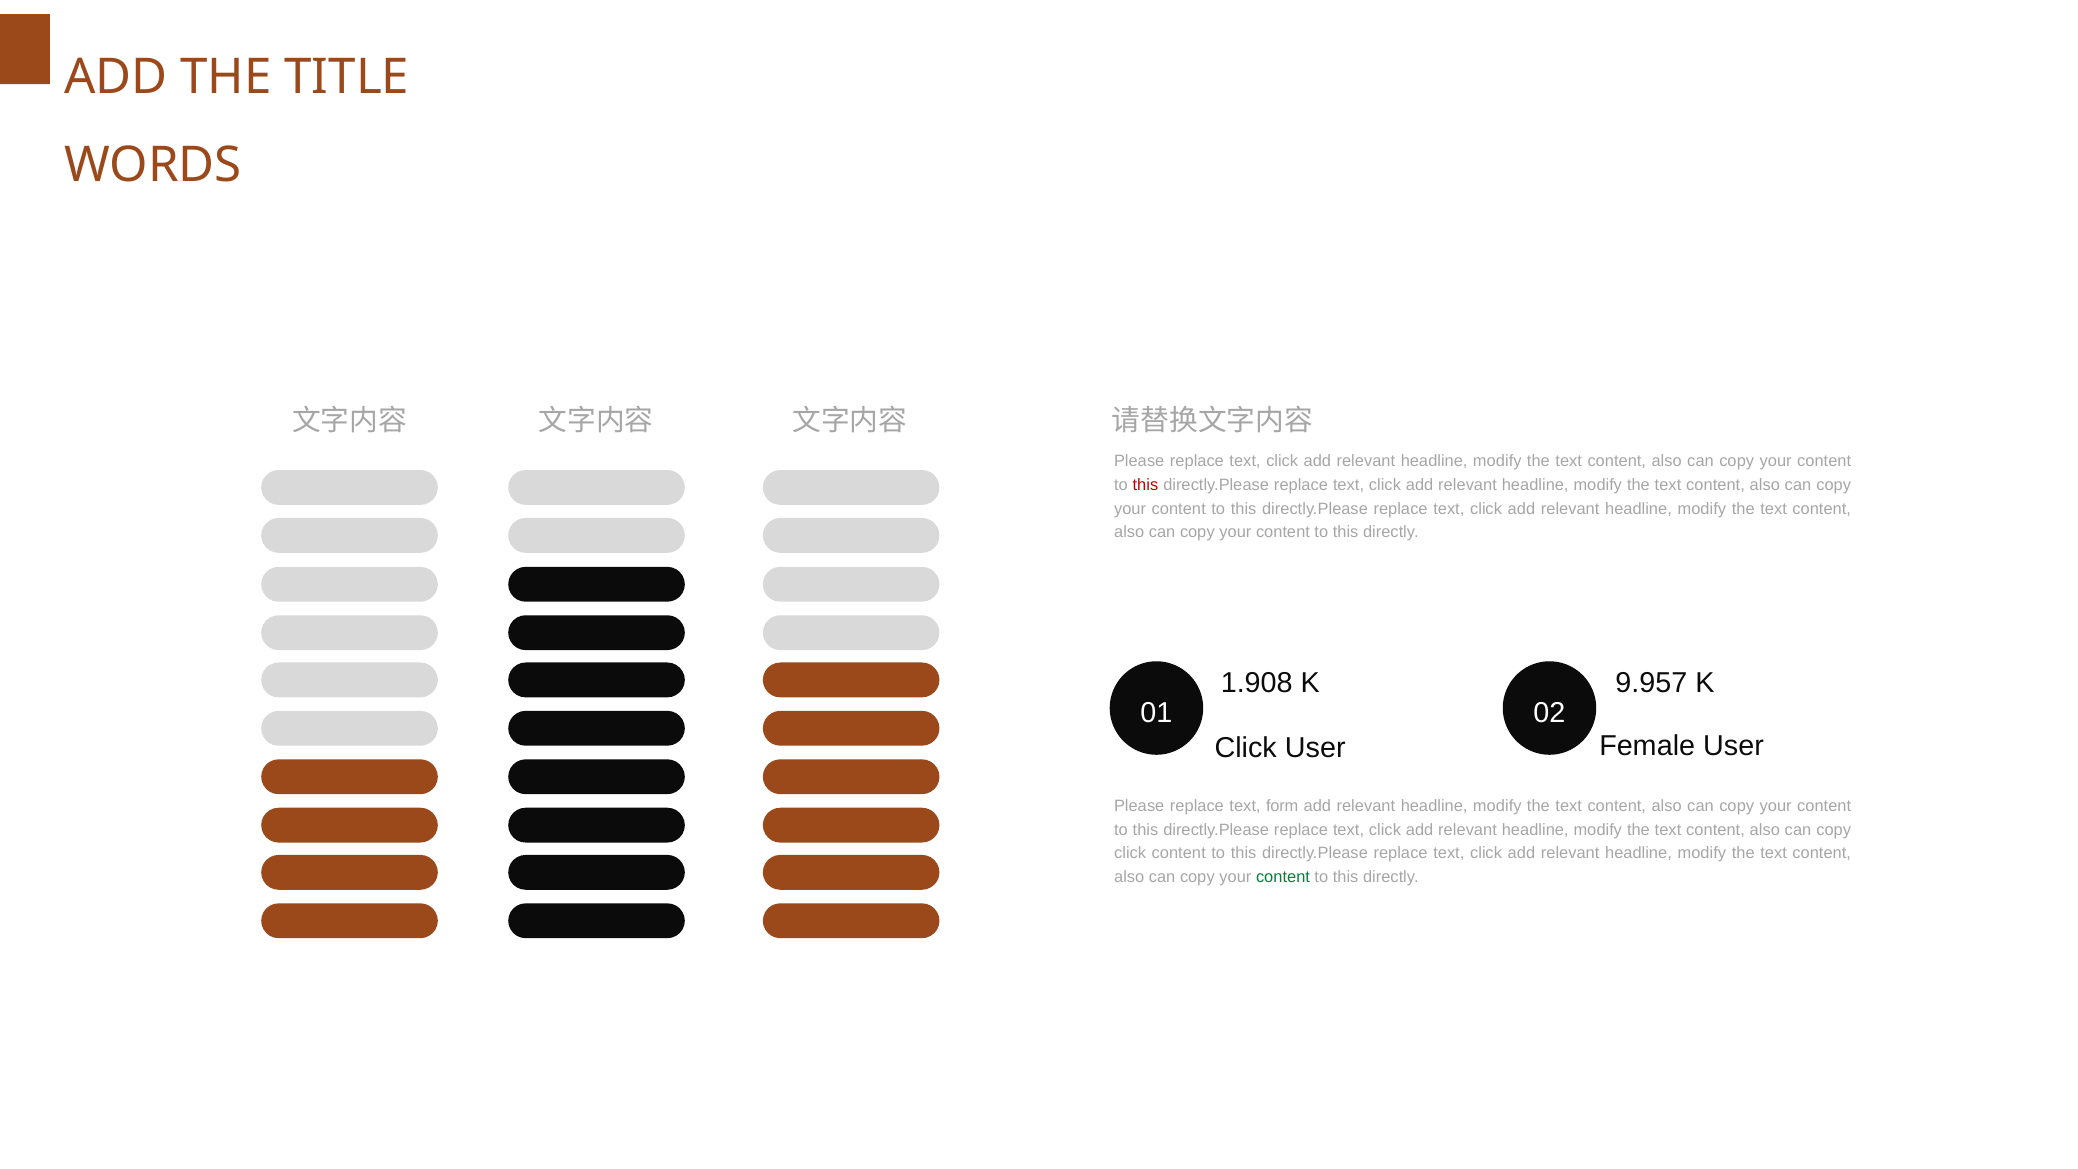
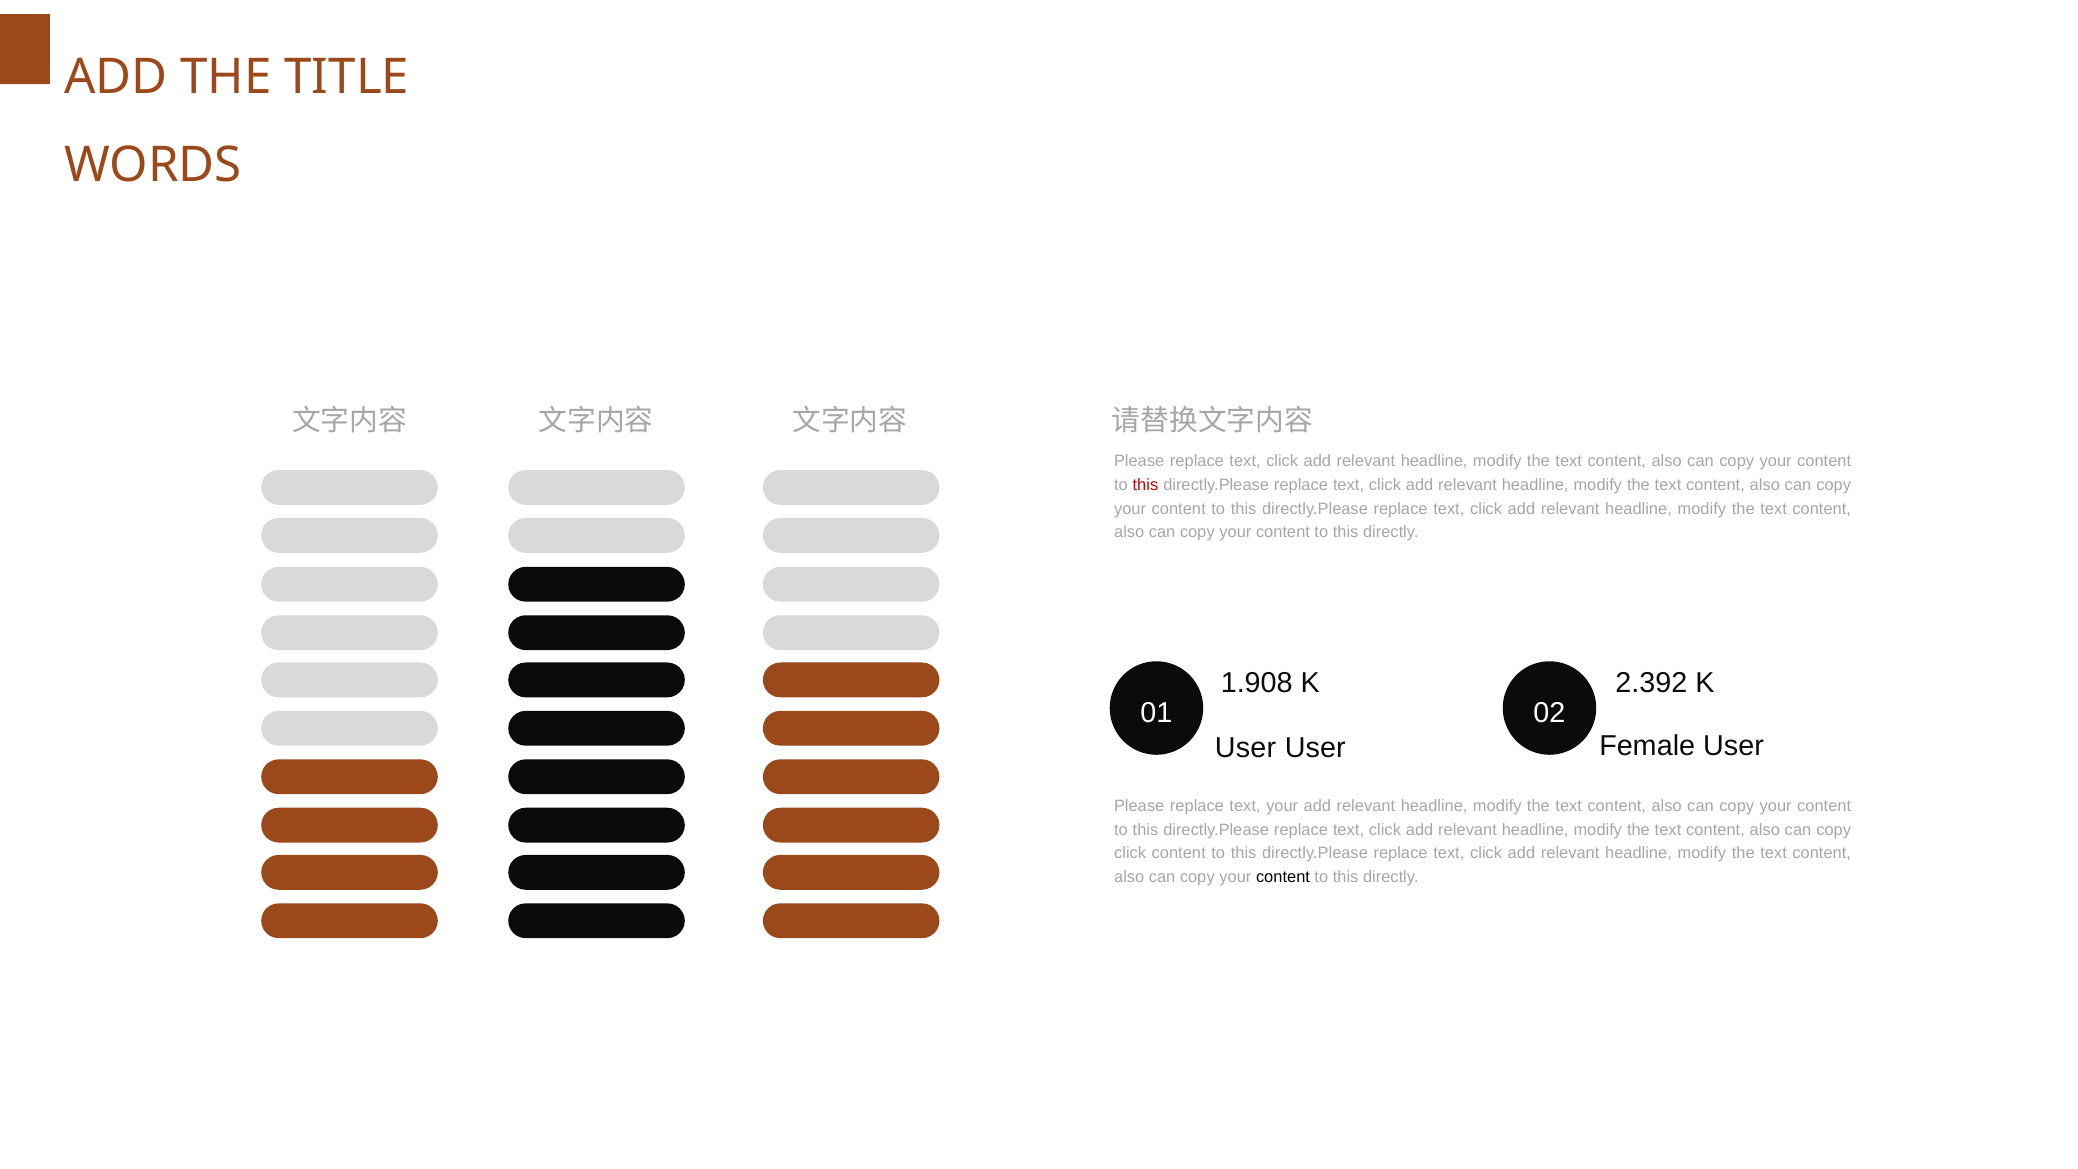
9.957: 9.957 -> 2.392 (1651, 683)
Click: Click -> User (1246, 748)
text form: form -> your (1282, 806)
content colour: green -> black (1283, 877)
